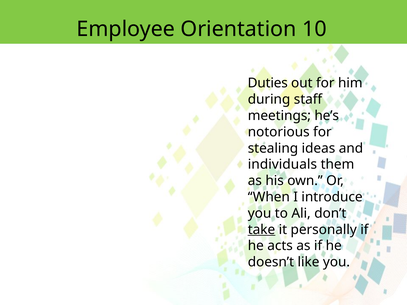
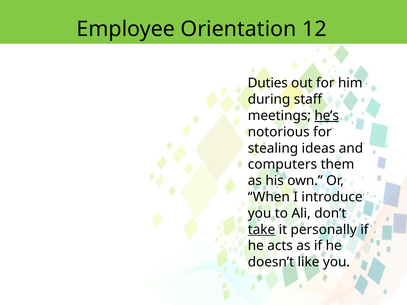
10: 10 -> 12 (314, 29)
he’s underline: none -> present (327, 116)
individuals: individuals -> computers (282, 165)
